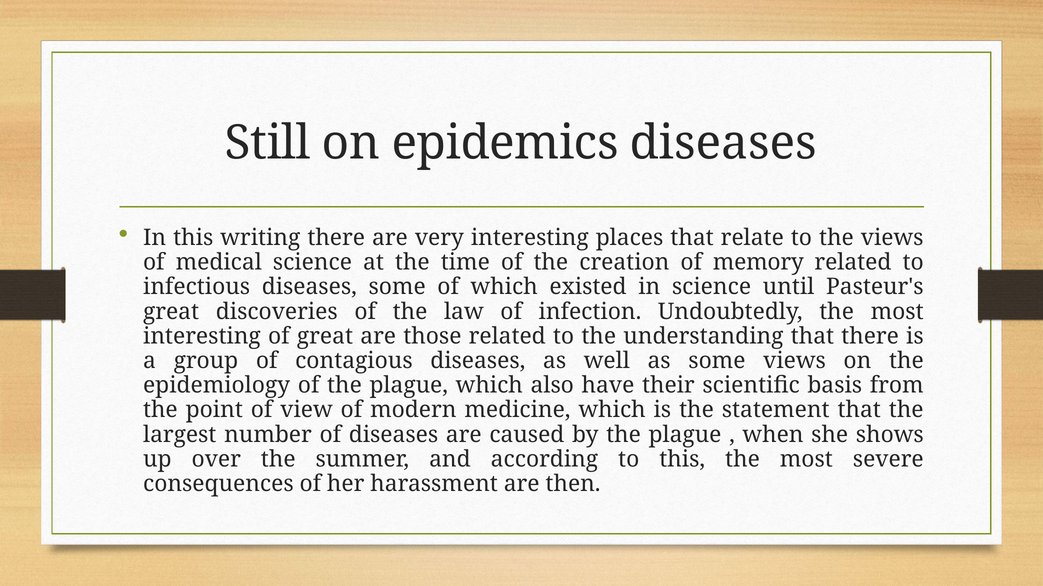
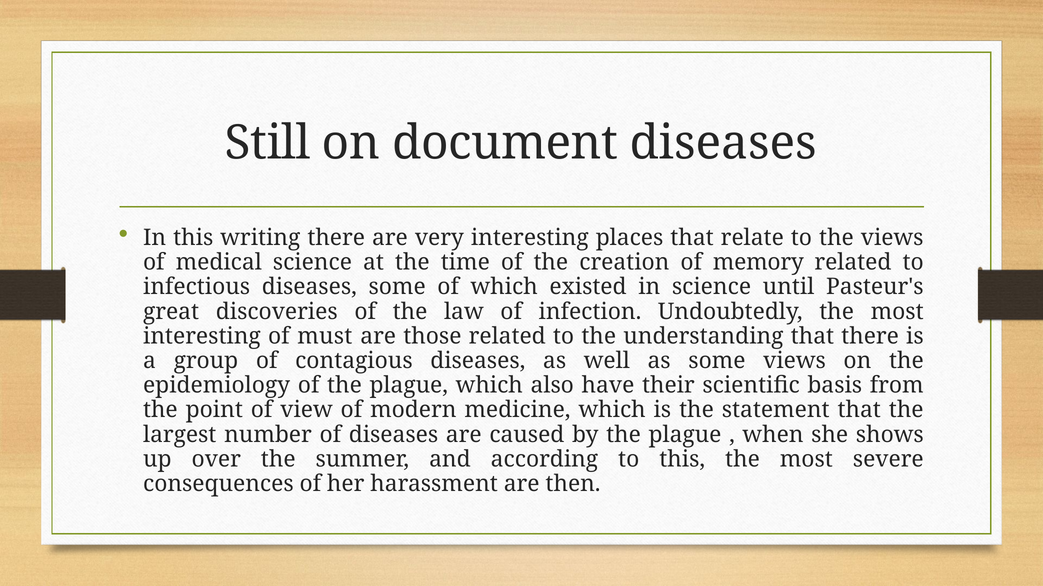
epidemics: epidemics -> document (505, 143)
of great: great -> must (325, 337)
